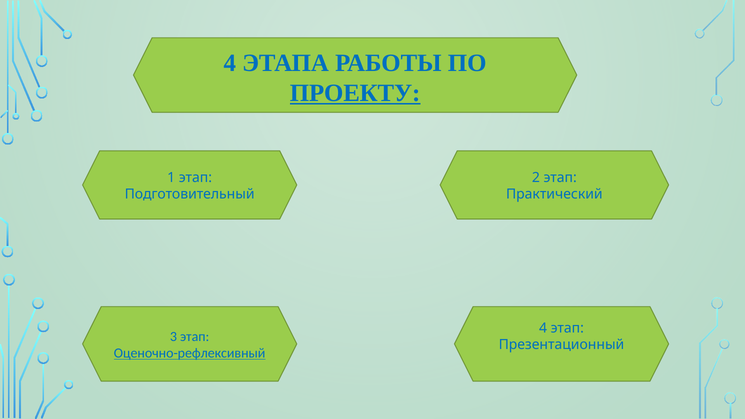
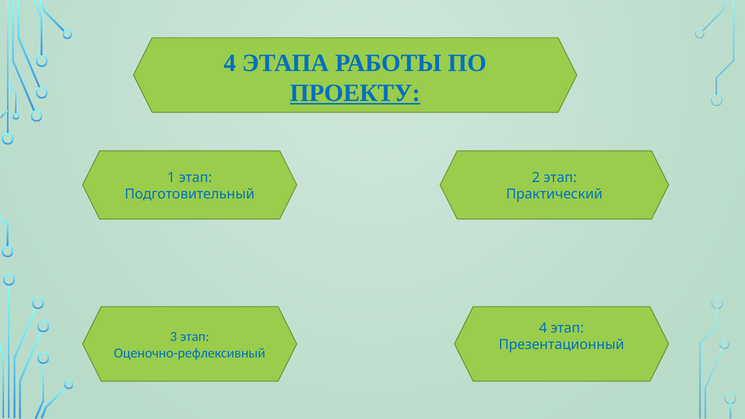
Оценочно-рефлексивный underline: present -> none (190, 353)
